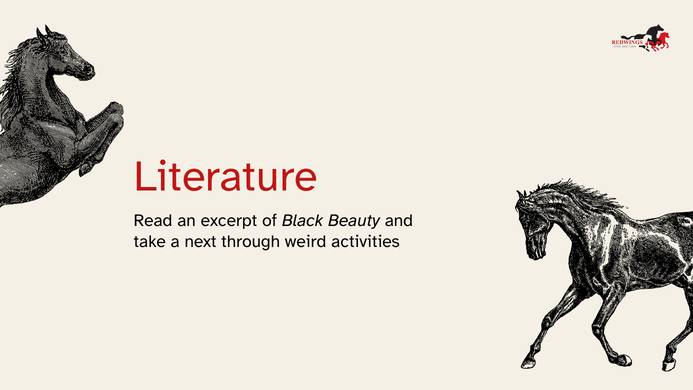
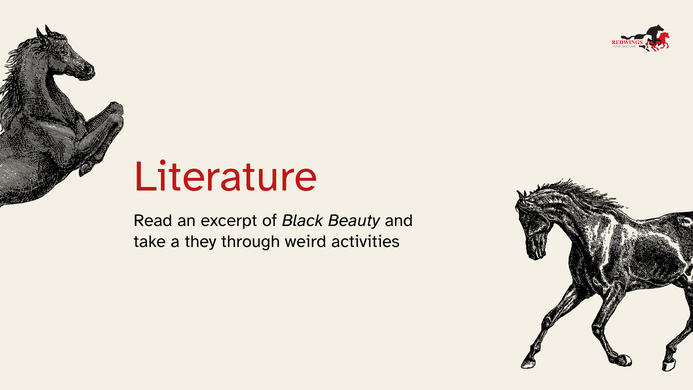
next: next -> they (200, 241)
